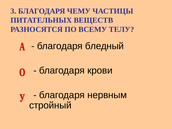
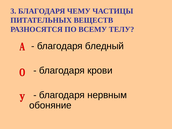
стройный: стройный -> обоняние (50, 105)
